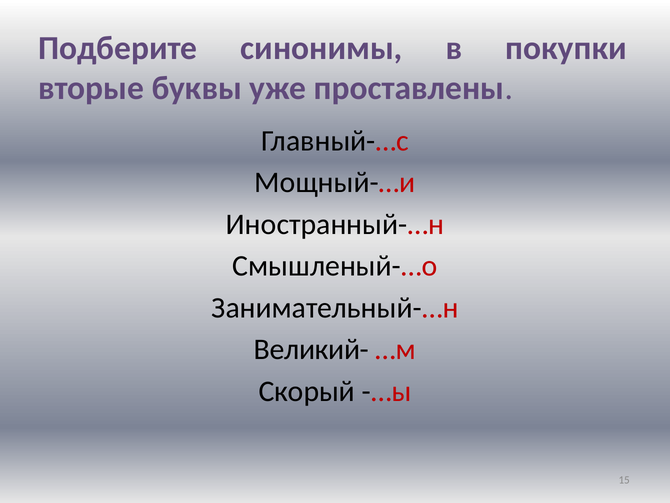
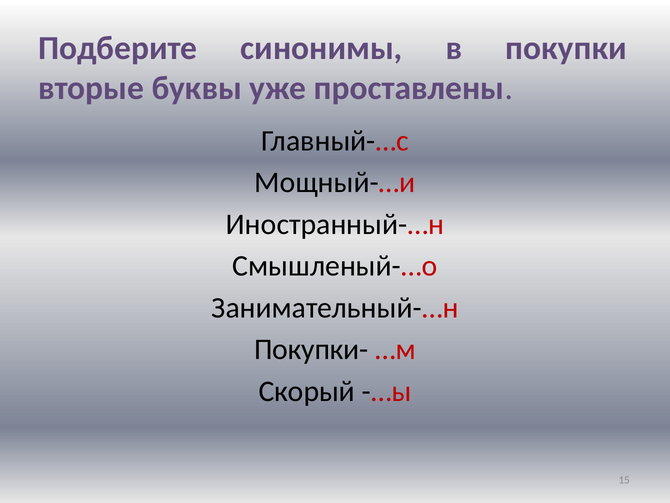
Великий-: Великий- -> Покупки- (311, 349)
